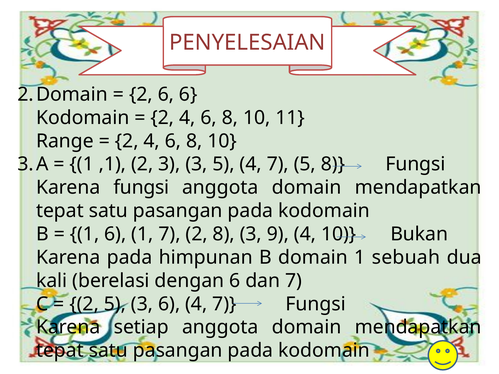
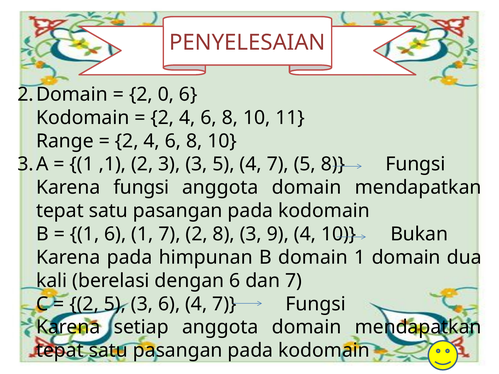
2 6: 6 -> 0 (166, 94)
1 sebuah: sebuah -> domain (406, 258)
